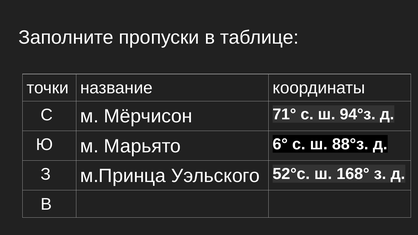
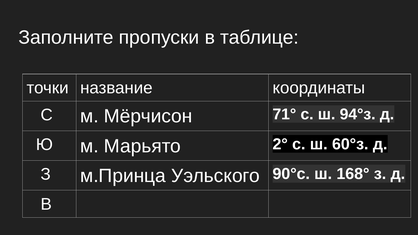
6°: 6° -> 2° (280, 144)
88°з: 88°з -> 60°з (350, 144)
52°с: 52°с -> 90°с (291, 174)
